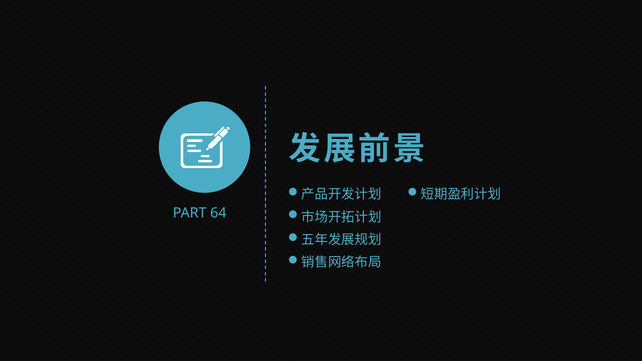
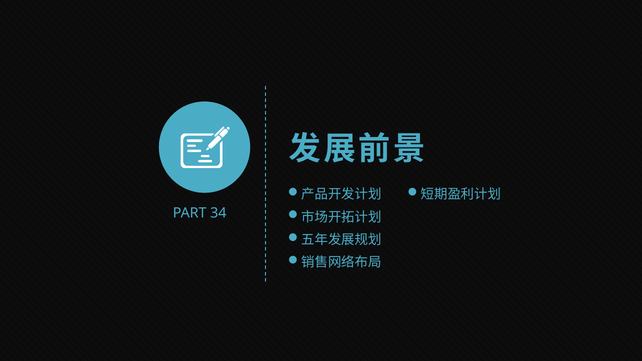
64: 64 -> 34 (218, 213)
